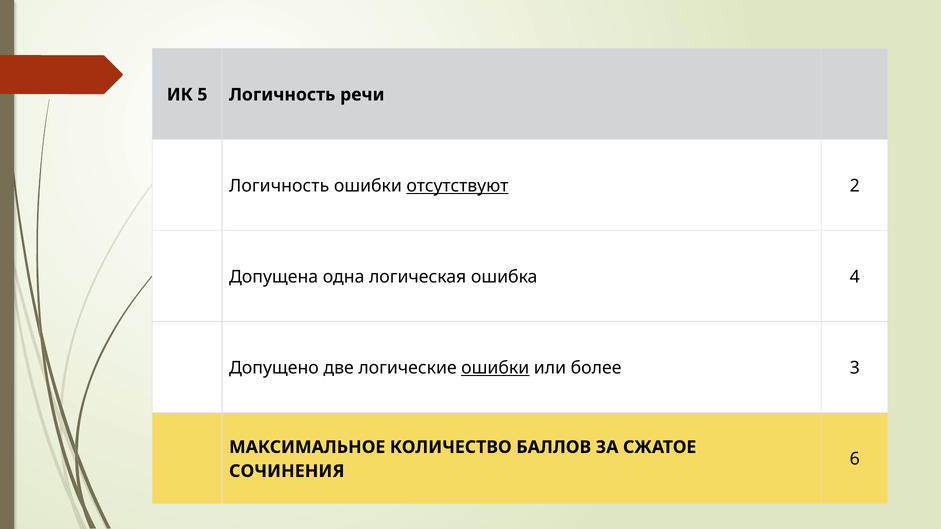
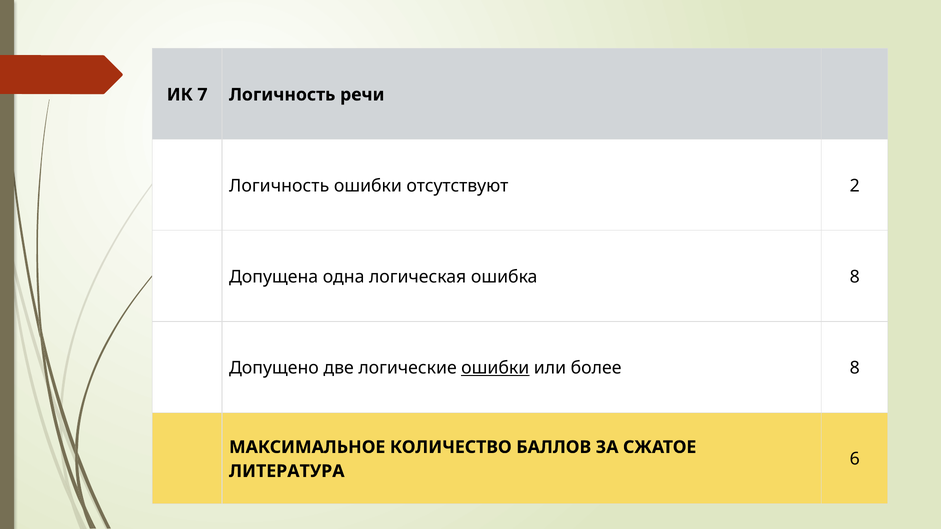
5: 5 -> 7 (202, 95)
отсутствуют underline: present -> none (457, 186)
ошибка 4: 4 -> 8 (855, 277)
более 3: 3 -> 8 (855, 368)
СОЧИНЕНИЯ: СОЧИНЕНИЯ -> ЛИТЕРАТУРА (287, 471)
